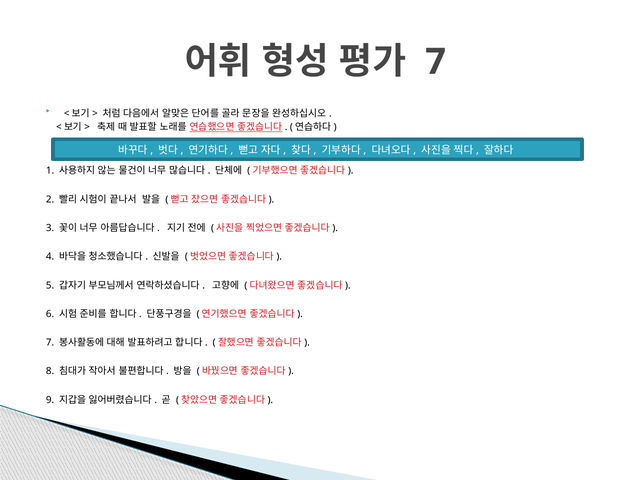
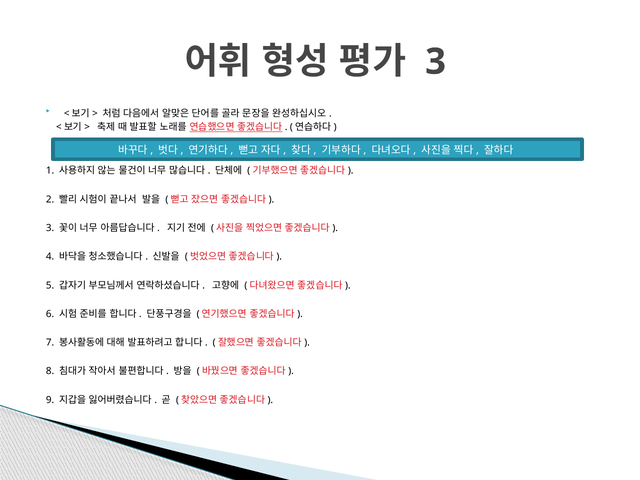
7: 7 -> 3 (436, 62)
